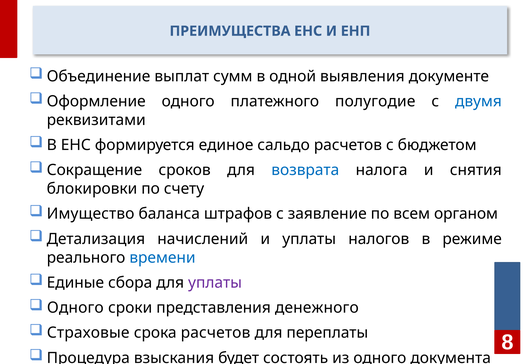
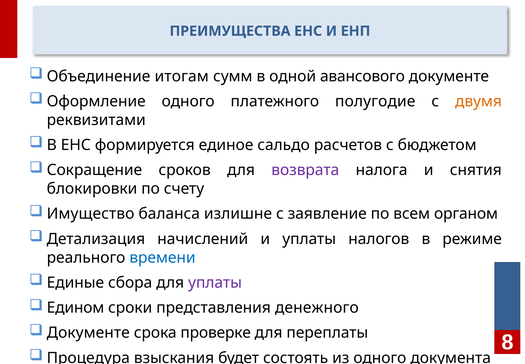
выплат: выплат -> итогам (182, 76)
выявления: выявления -> авансового (362, 76)
двумя colour: blue -> orange (478, 101)
возврата colour: blue -> purple (305, 170)
штрафов: штрафов -> излишне (238, 214)
Одного: Одного -> Едином (75, 307)
Страховые: Страховые -> Документе (88, 332)
срока расчетов: расчетов -> проверке (216, 332)
